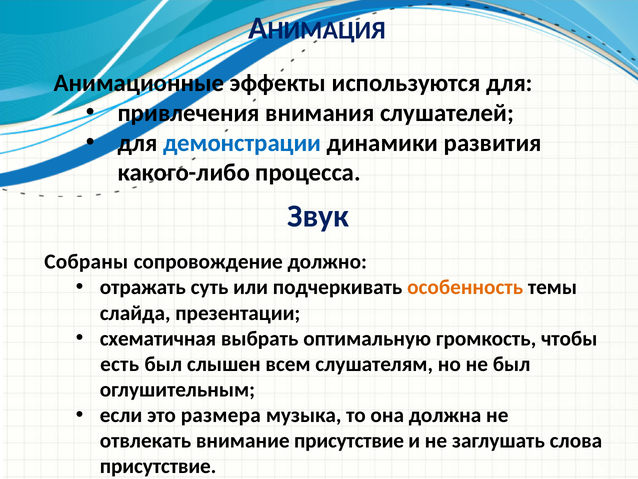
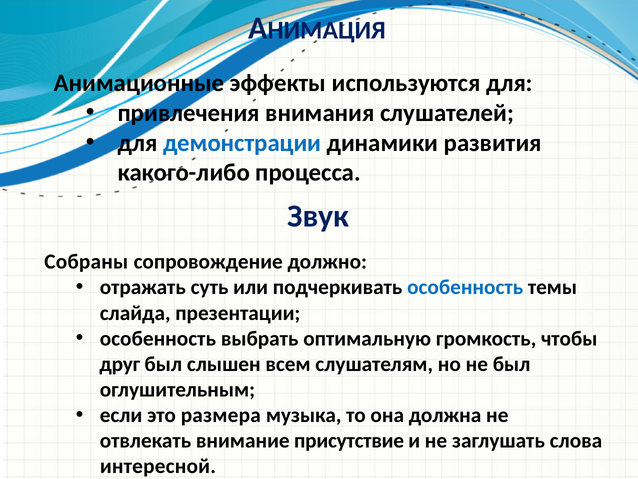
особенность colour: orange -> blue (465, 287)
схематичная: схематичная -> особенность (158, 338)
есть: есть -> друг (120, 364)
присутствие: присутствие -> интересной (158, 466)
